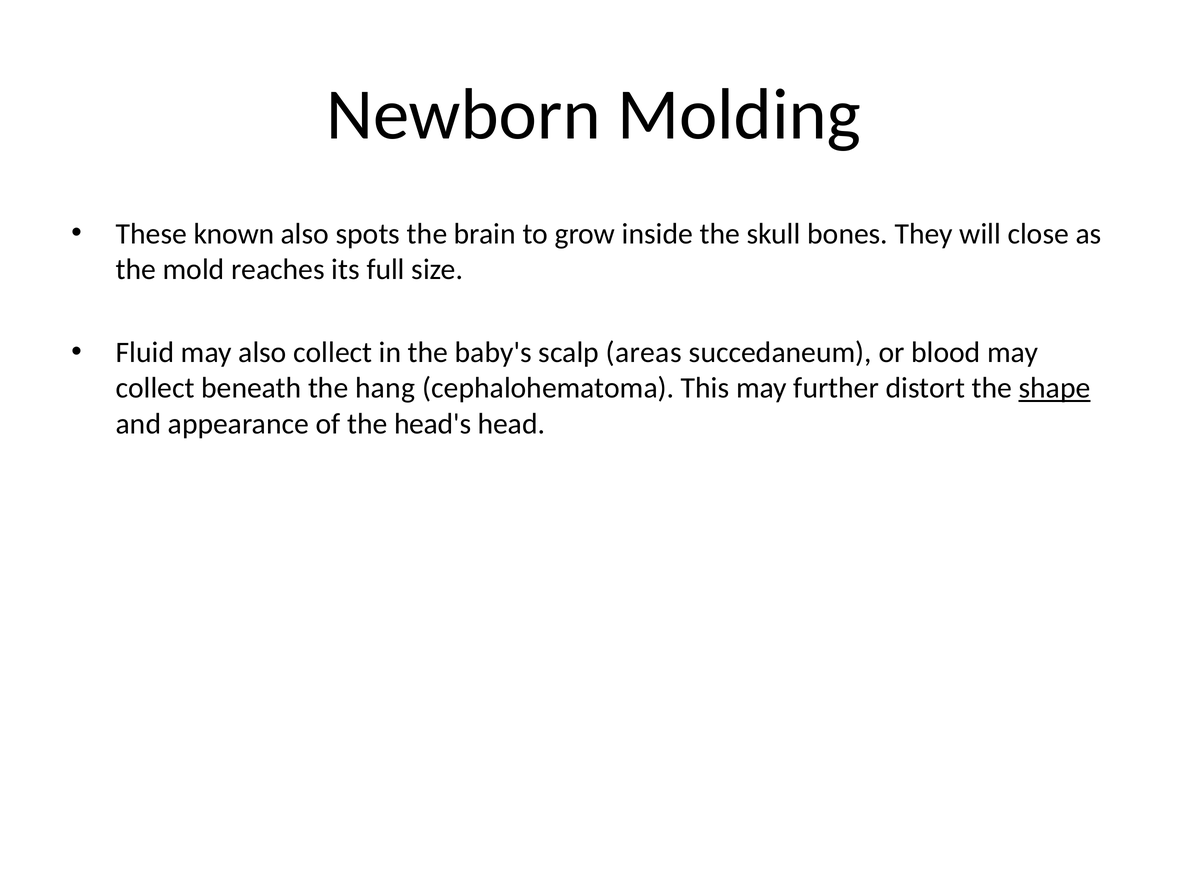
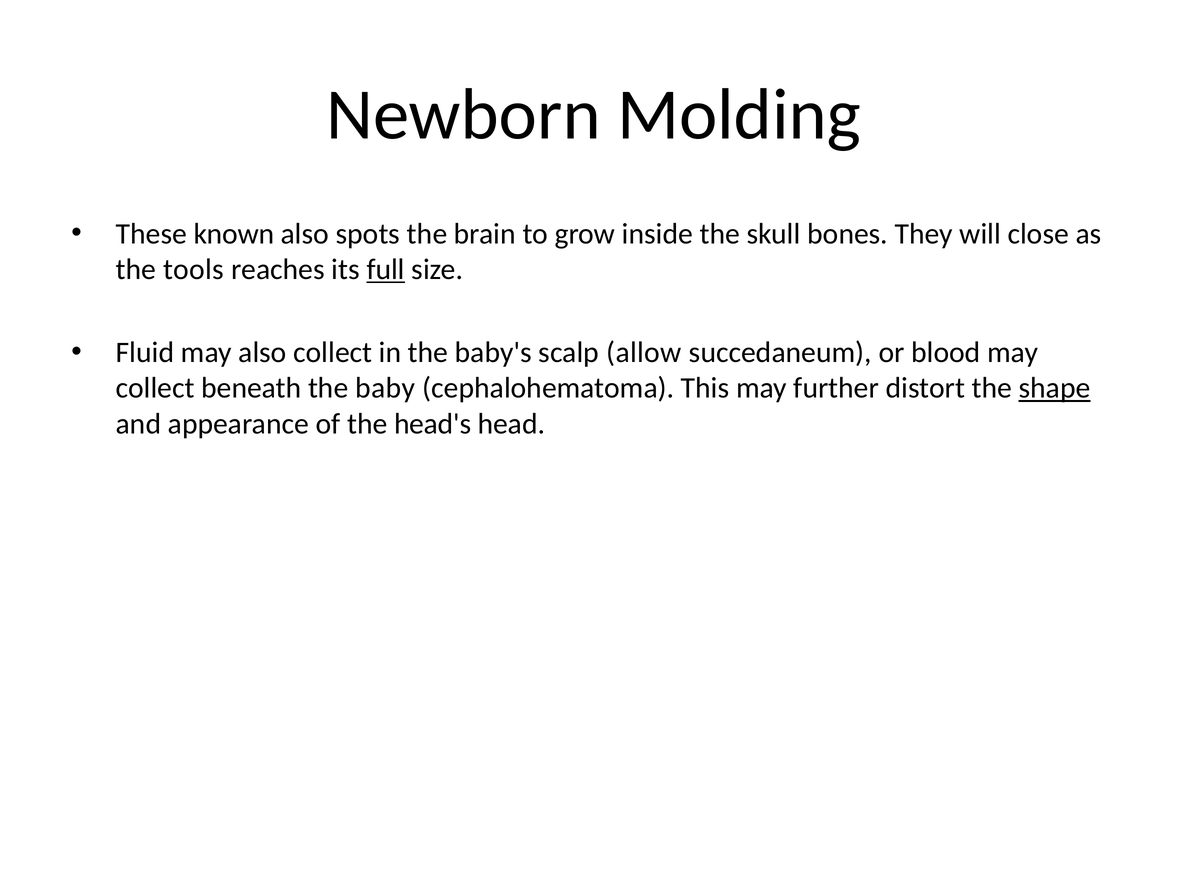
mold: mold -> tools (194, 269)
full underline: none -> present (386, 269)
areas: areas -> allow (644, 353)
hang: hang -> baby (385, 388)
